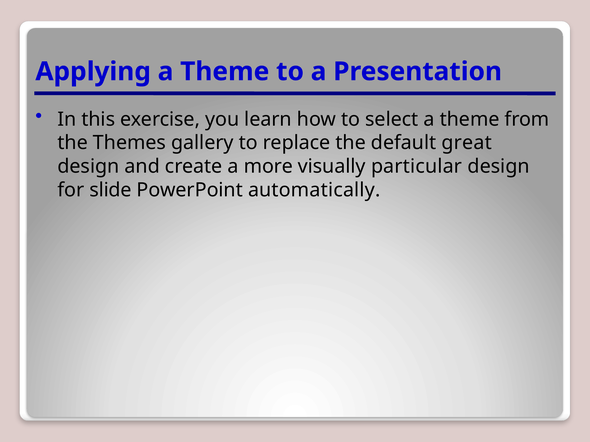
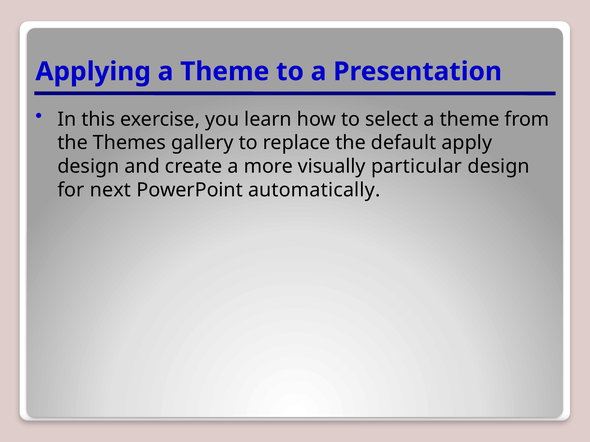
great: great -> apply (467, 143)
slide: slide -> next (110, 190)
